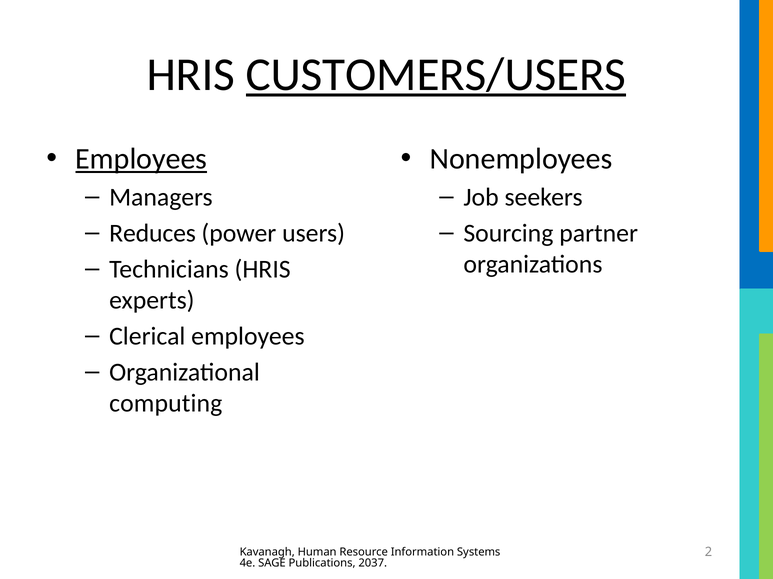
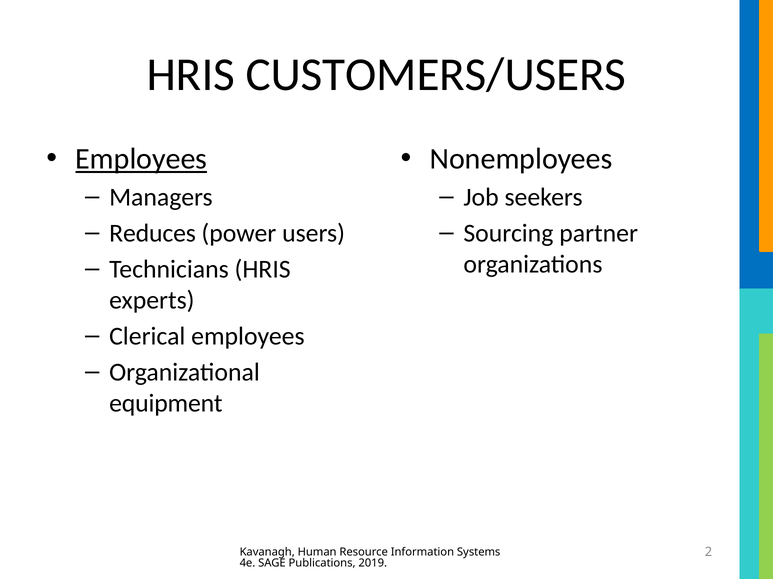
CUSTOMERS/USERS underline: present -> none (436, 75)
computing: computing -> equipment (166, 404)
2037: 2037 -> 2019 (373, 564)
